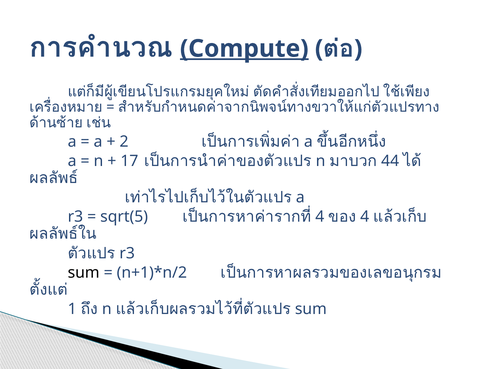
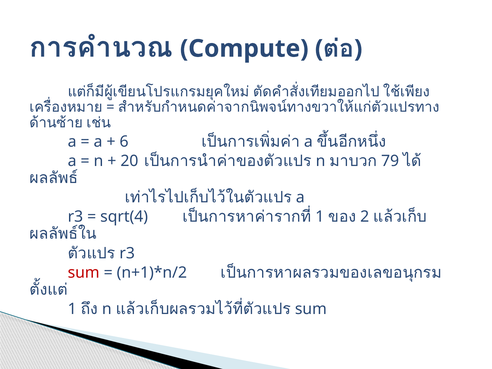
Compute underline: present -> none (244, 49)
2: 2 -> 6 (124, 142)
17: 17 -> 20 (129, 161)
44: 44 -> 79 (390, 161)
sqrt(5: sqrt(5 -> sqrt(4 (124, 217)
4: 4 -> 1 (320, 217)
4: 4 -> 2 (365, 217)
sum colour: black -> red (84, 273)
